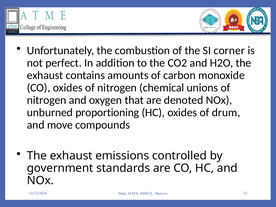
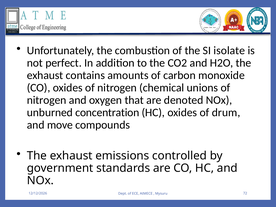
corner: corner -> isolate (229, 50)
proportioning: proportioning -> concentration (107, 113)
